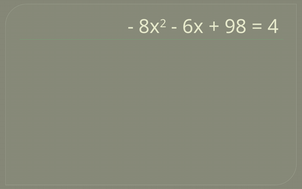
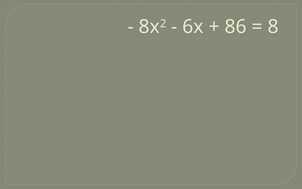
98: 98 -> 86 (236, 27)
4: 4 -> 8 (273, 27)
